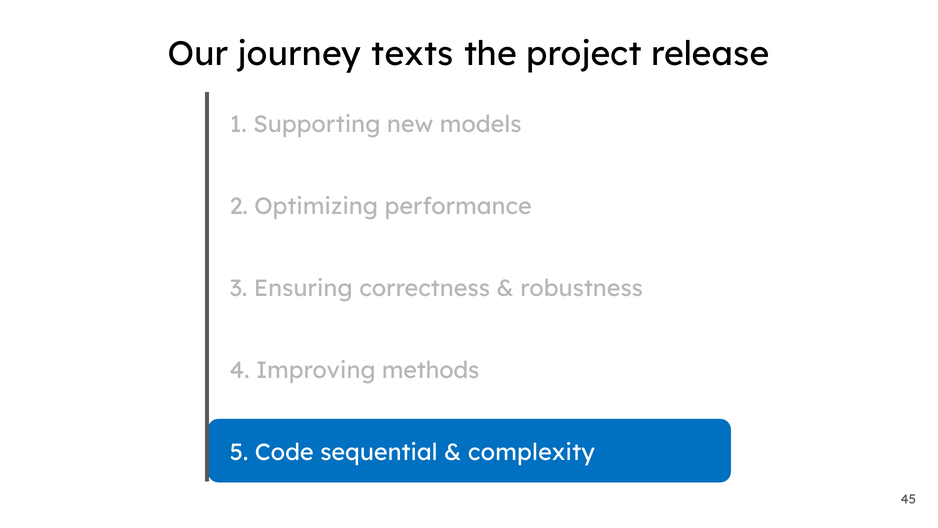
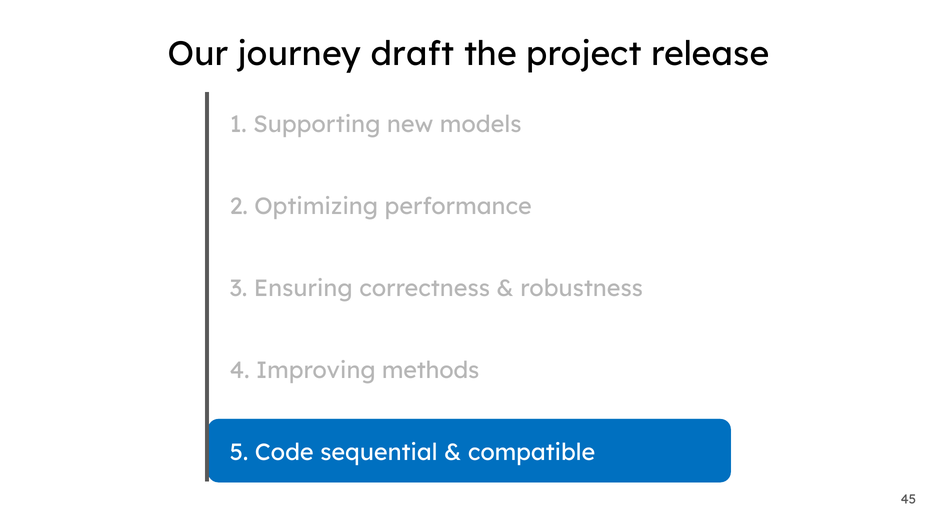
texts: texts -> draft (413, 54)
complexity: complexity -> compatible (532, 452)
